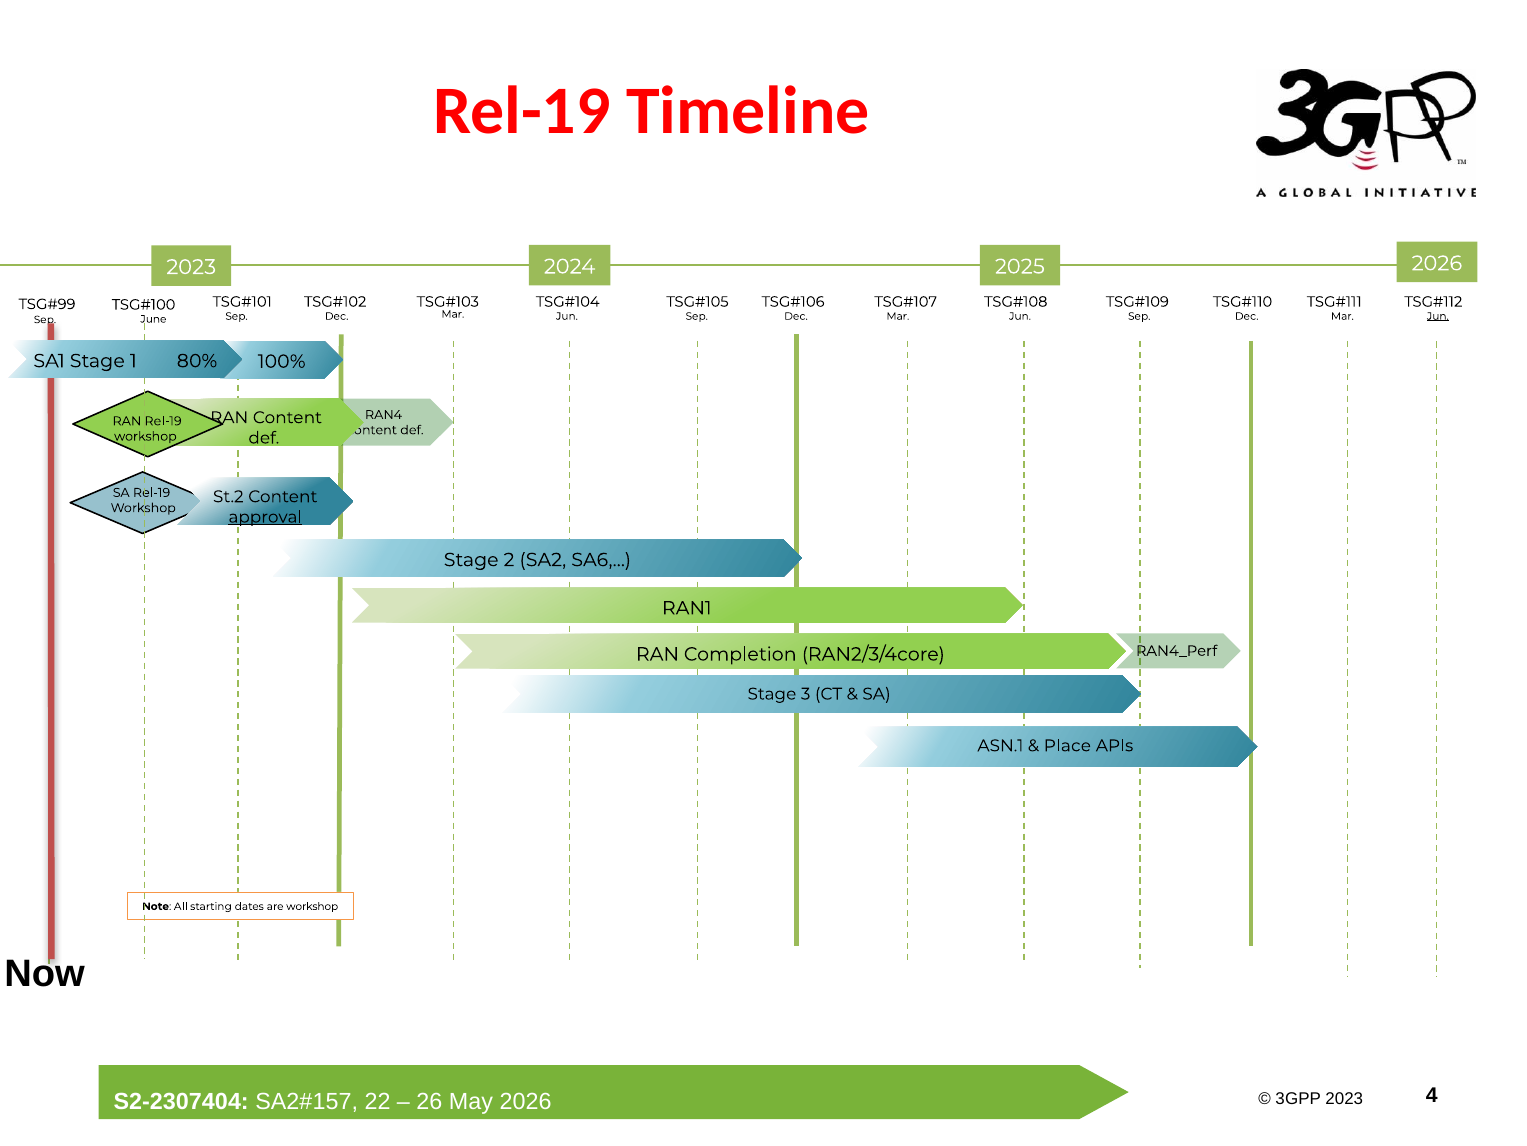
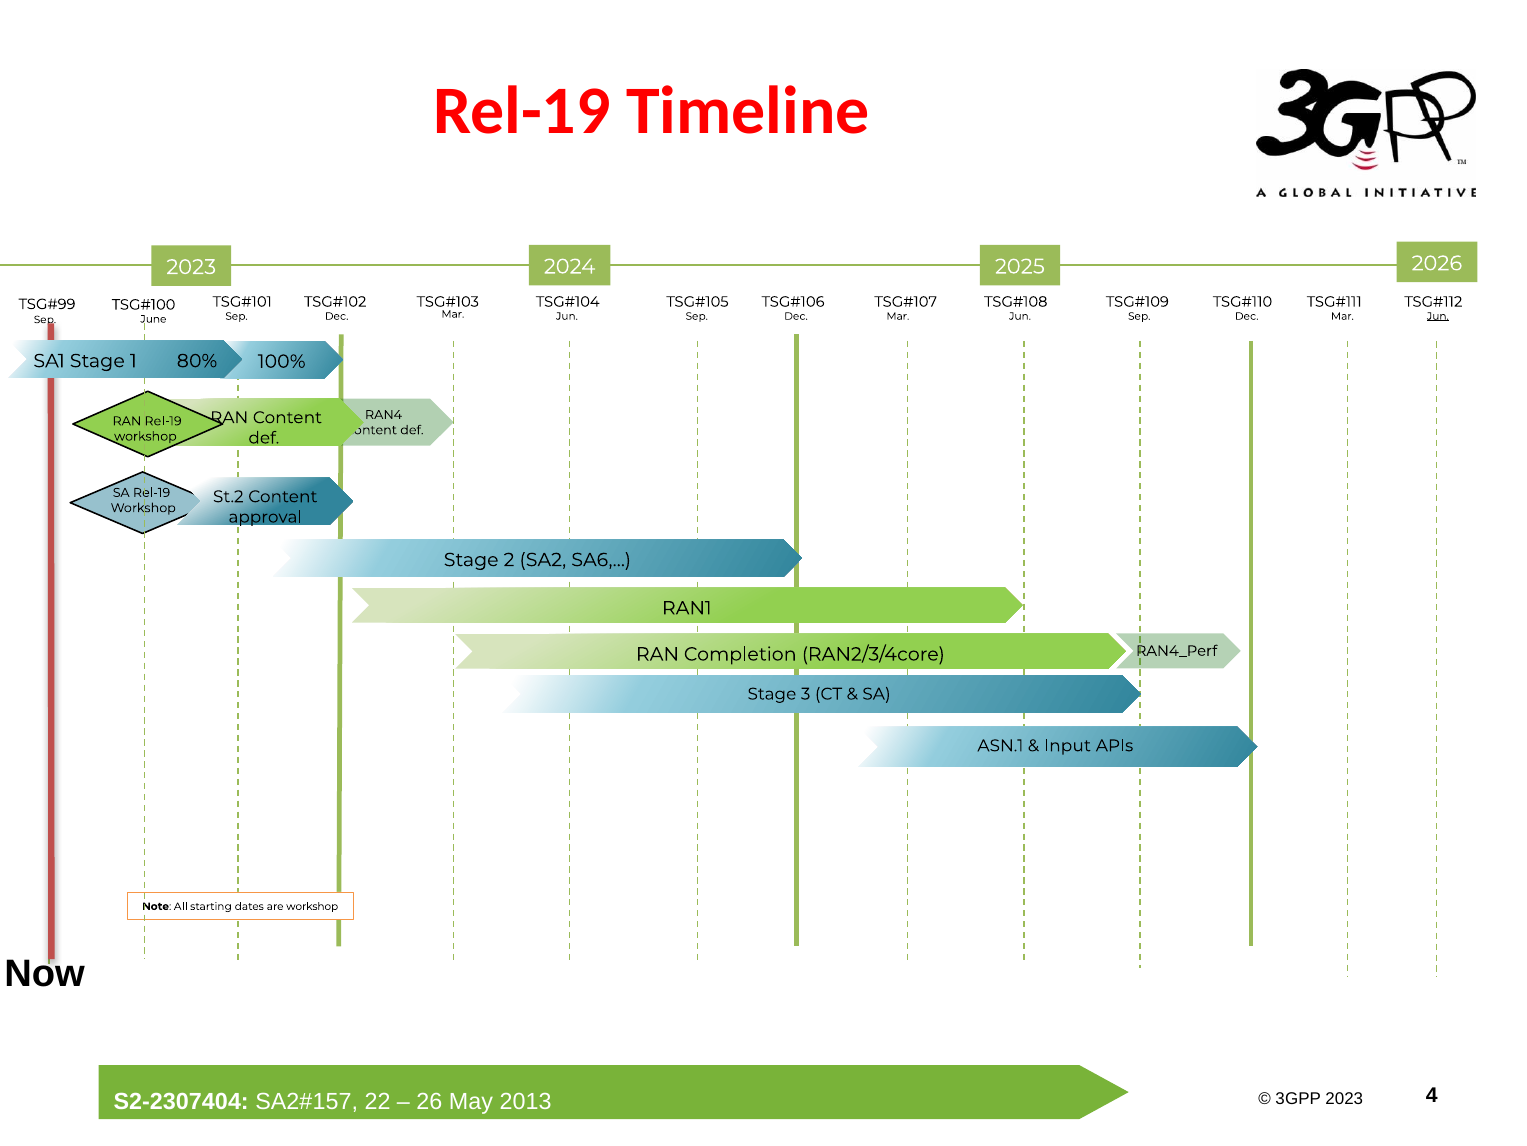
approval underline: present -> none (265, 517)
Place: Place -> Input (1067, 745)
2026: 2026 -> 2013 (526, 1101)
